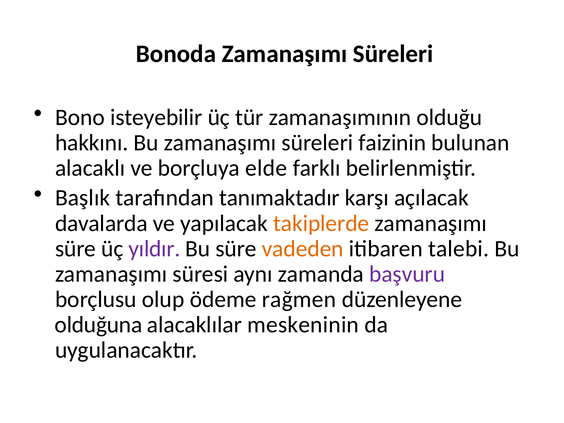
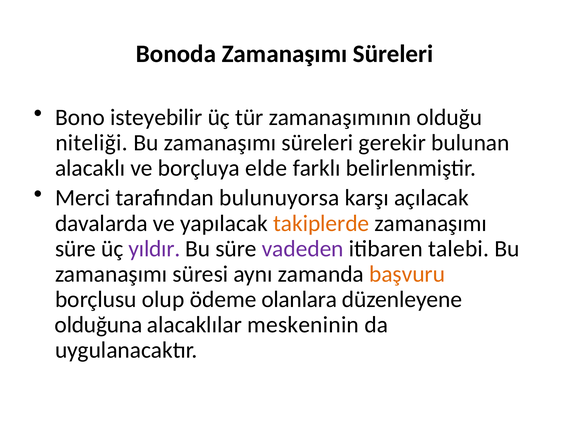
hakkını: hakkını -> niteliği (91, 143)
faizinin: faizinin -> gerekir (392, 143)
Başlık: Başlık -> Merci (83, 198)
tanımaktadır: tanımaktadır -> bulunuyorsa (279, 198)
vadeden colour: orange -> purple (303, 249)
başvuru colour: purple -> orange (407, 274)
rağmen: rağmen -> olanlara (299, 299)
